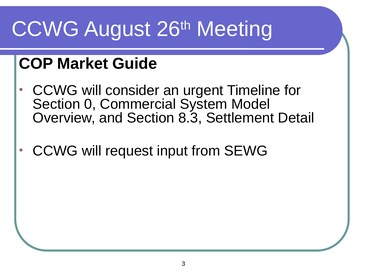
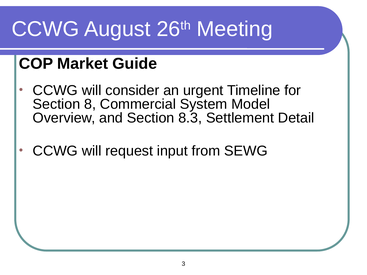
0: 0 -> 8 (90, 104)
